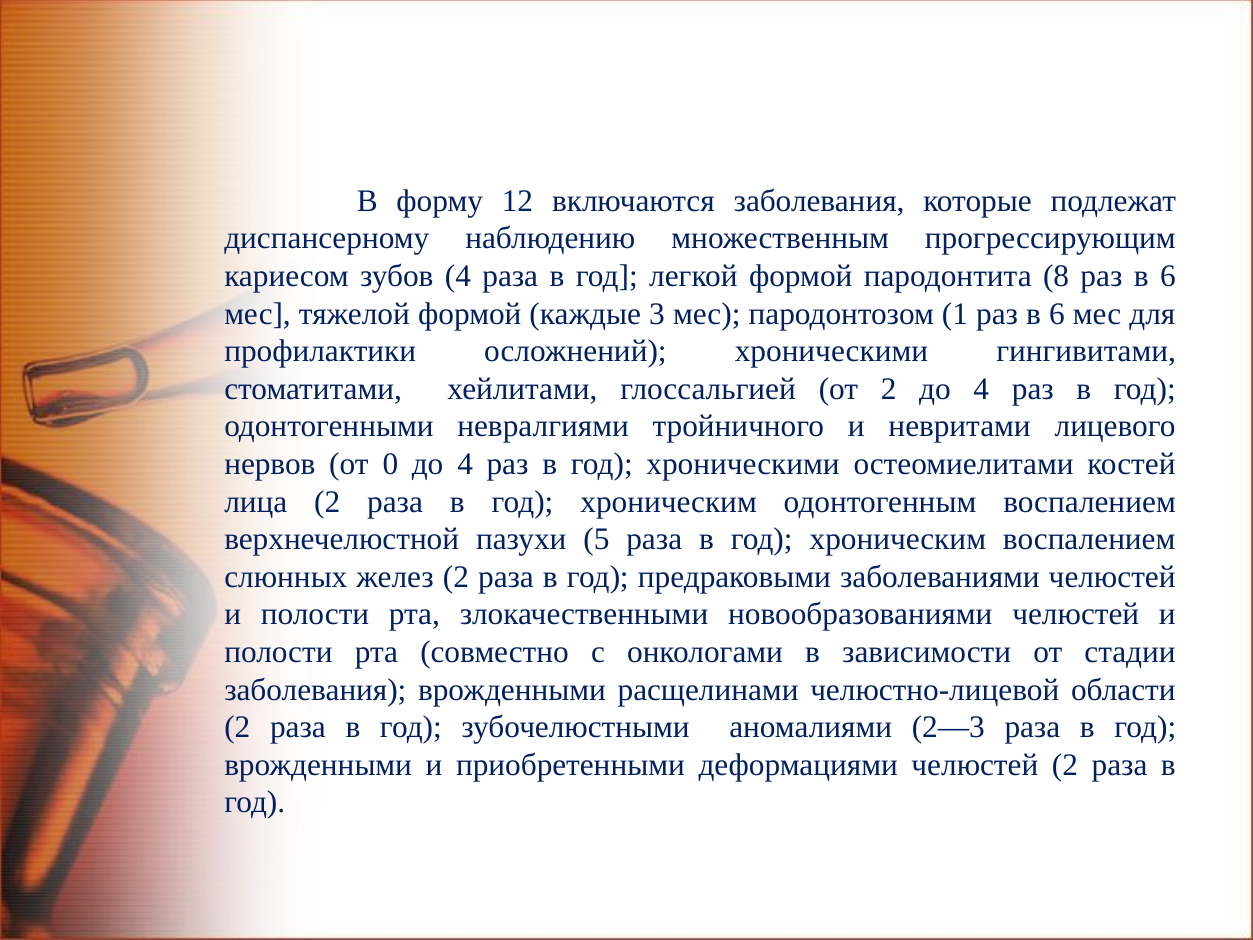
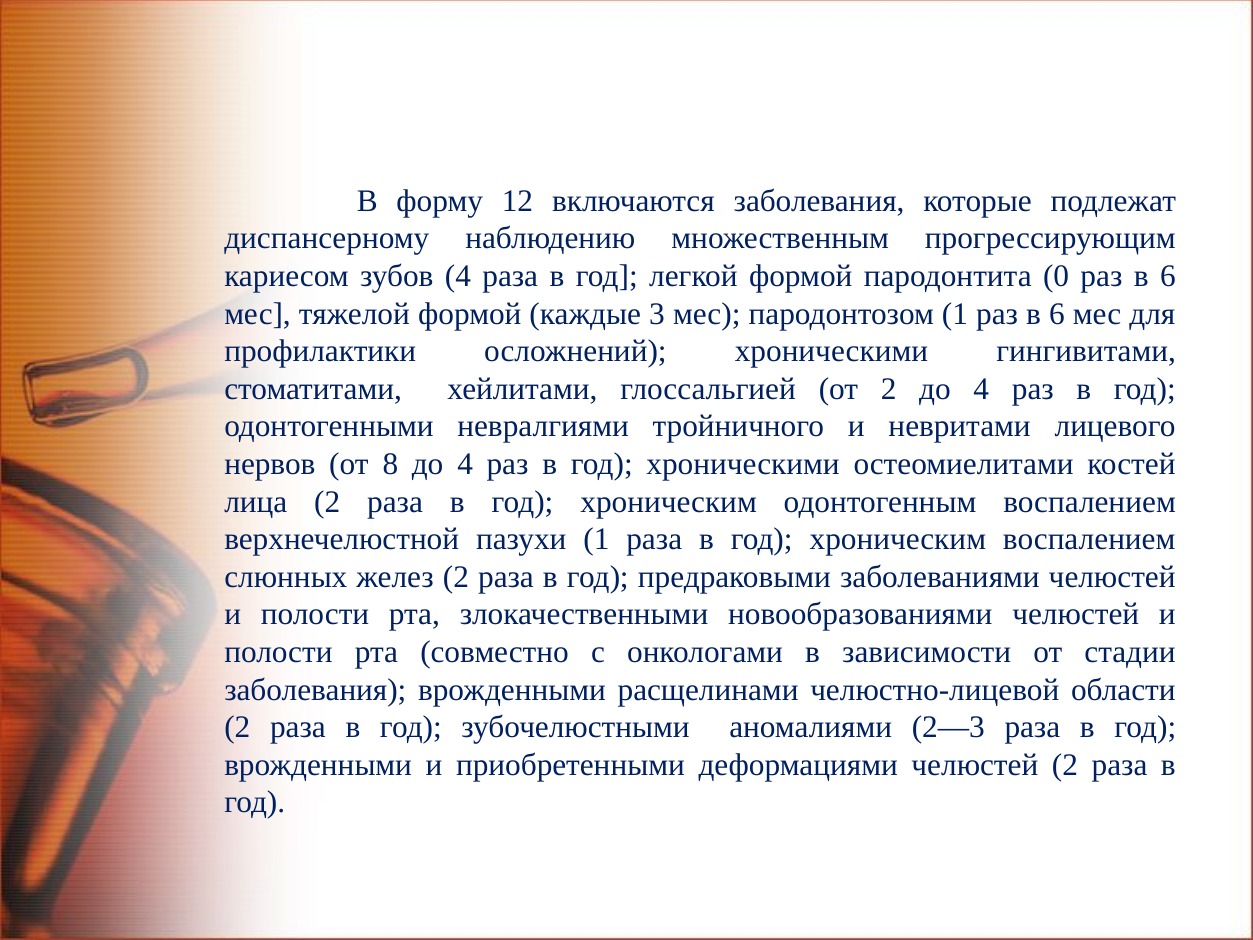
8: 8 -> 0 (1056, 276)
0: 0 -> 8 (390, 464)
пазухи 5: 5 -> 1 (596, 539)
